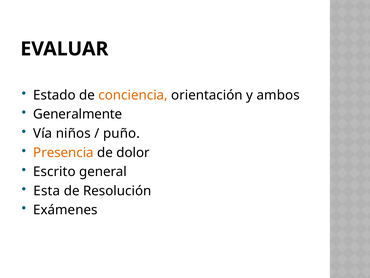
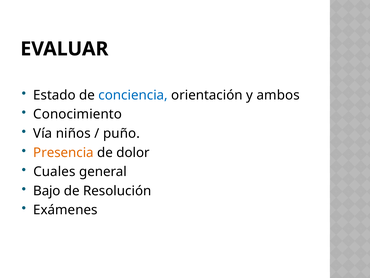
conciencia colour: orange -> blue (133, 95)
Generalmente: Generalmente -> Conocimiento (78, 114)
Escrito: Escrito -> Cuales (54, 171)
Esta: Esta -> Bajo (47, 191)
